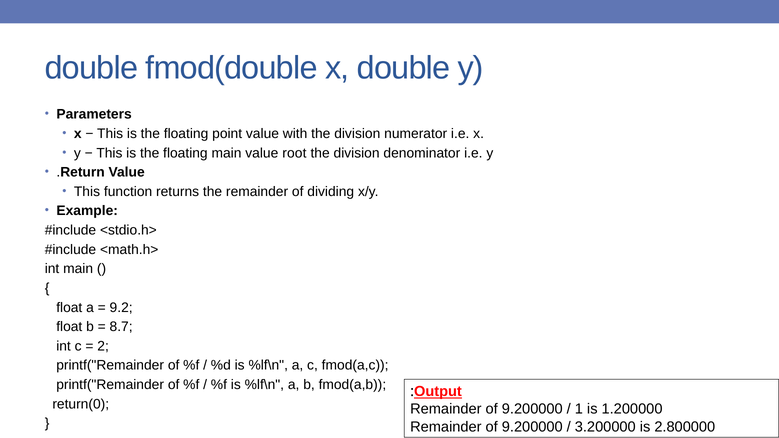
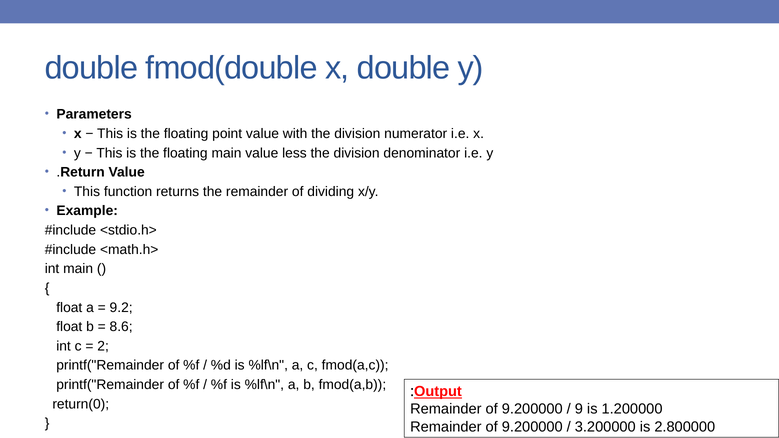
root: root -> less (294, 153)
8.7: 8.7 -> 8.6 (121, 327)
1: 1 -> 9 (579, 409)
